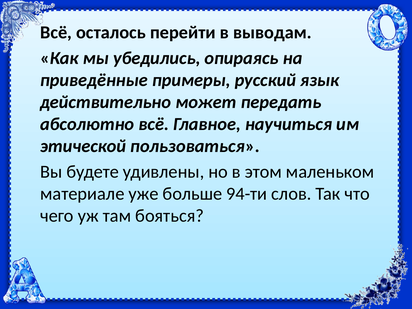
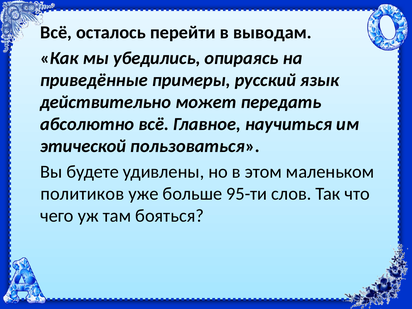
материале: материале -> политиков (82, 194)
94-ти: 94-ти -> 95-ти (247, 194)
